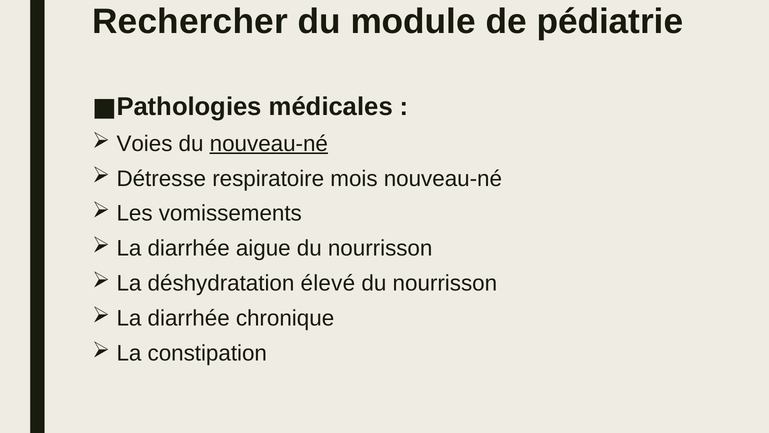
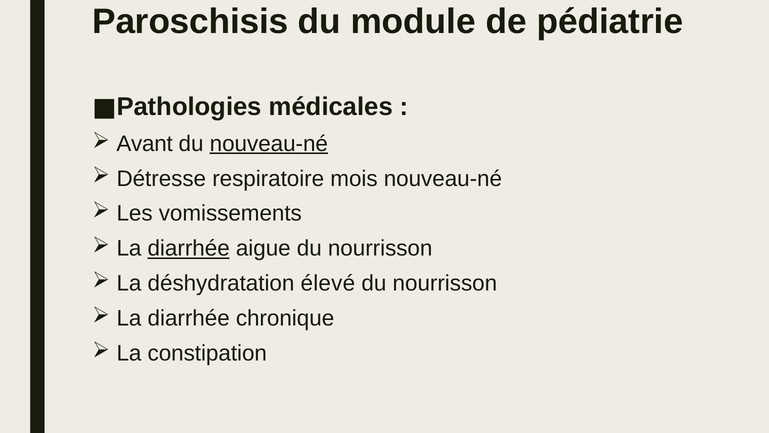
Rechercher: Rechercher -> Paroschisis (190, 21)
Voies: Voies -> Avant (145, 144)
diarrhée underline: none -> present (189, 248)
